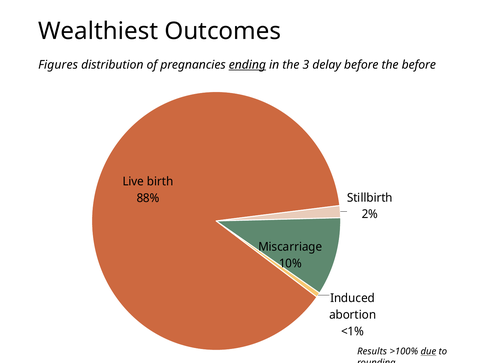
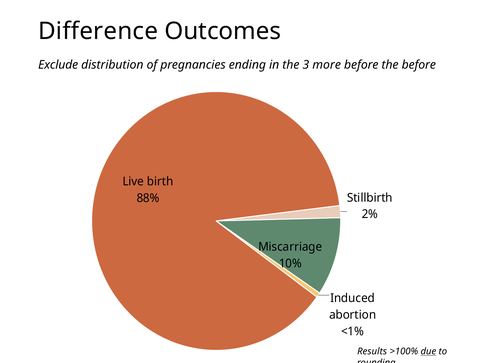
Wealthiest: Wealthiest -> Difference (98, 31)
Figures: Figures -> Exclude (58, 65)
ending underline: present -> none (247, 65)
delay: delay -> more (327, 65)
